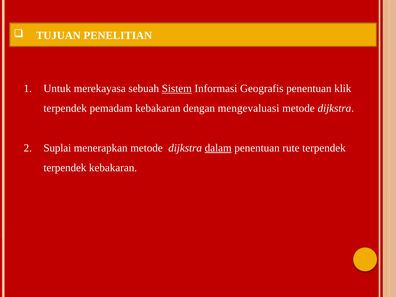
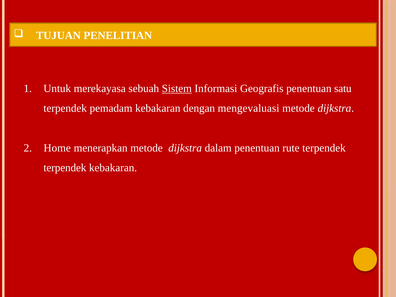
klik: klik -> satu (343, 89)
Suplai: Suplai -> Home (57, 148)
dalam underline: present -> none (218, 148)
